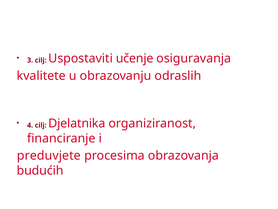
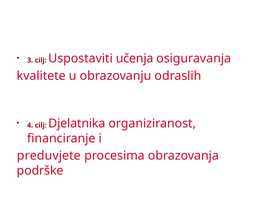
učenje: učenje -> učenja (135, 58)
budućih: budućih -> podrške (40, 170)
